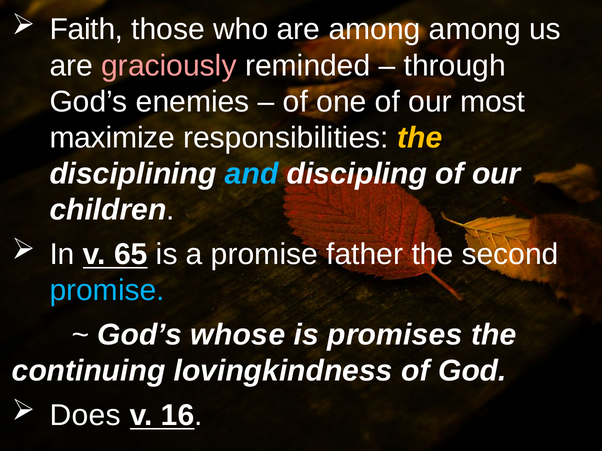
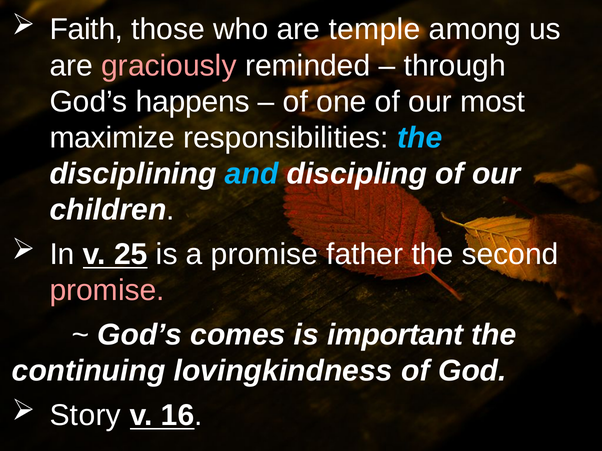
are among: among -> temple (374, 30)
enemies: enemies -> happens (193, 102)
the colour: yellow -> light blue (420, 138)
65: 65 -> 25 (131, 255)
promise colour: light blue -> pink (107, 291)
whose: whose -> comes (238, 335)
promises: promises -> important (395, 335)
Does: Does -> Story (85, 416)
